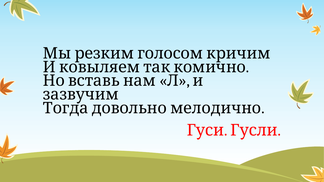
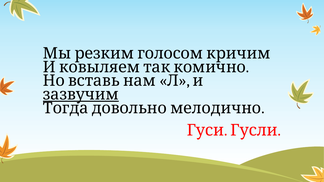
зазвучим underline: none -> present (81, 95)
